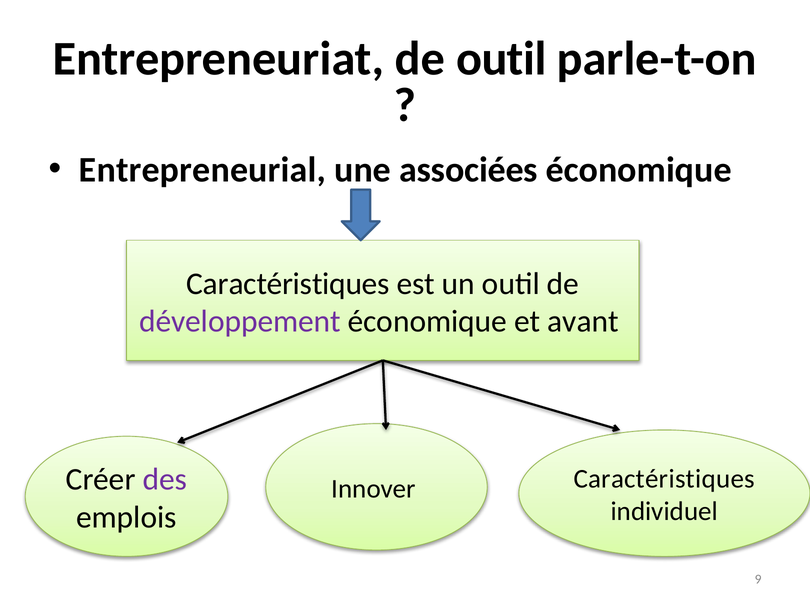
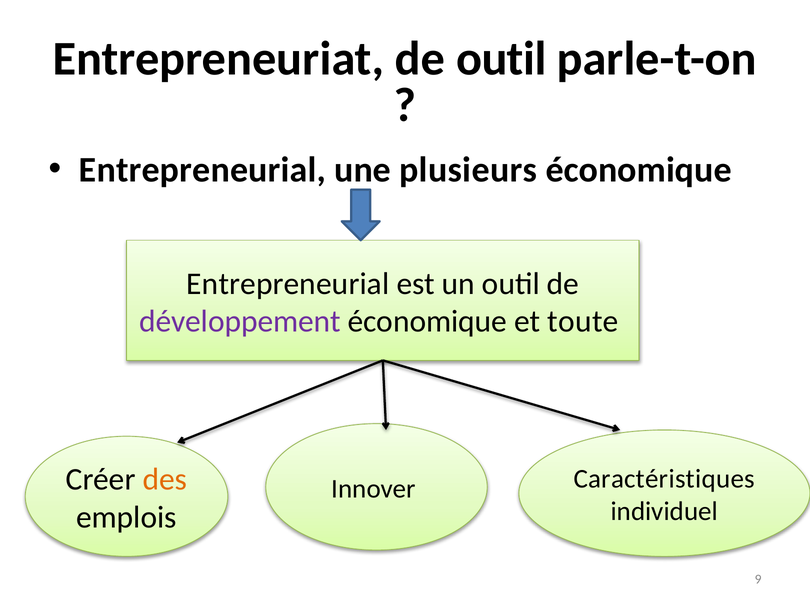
associées: associées -> plusieurs (468, 170)
Caractéristiques: Caractéristiques -> Entrepreneurial (288, 284)
avant: avant -> toute (583, 322)
des colour: purple -> orange (165, 480)
